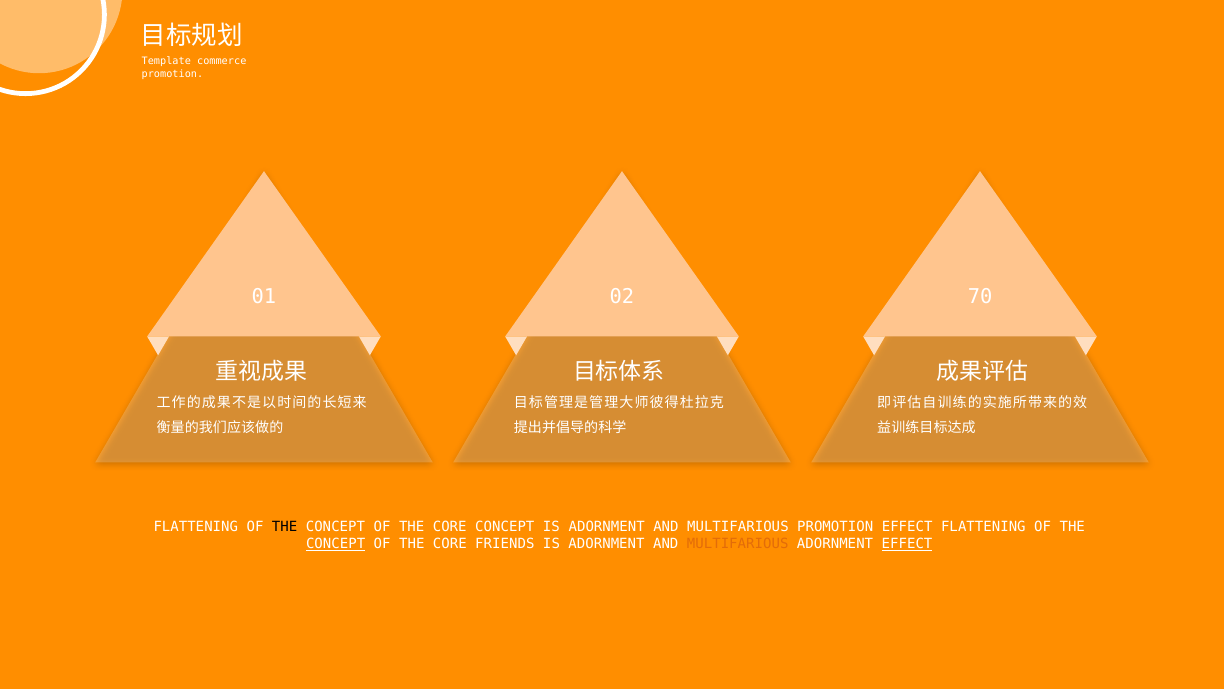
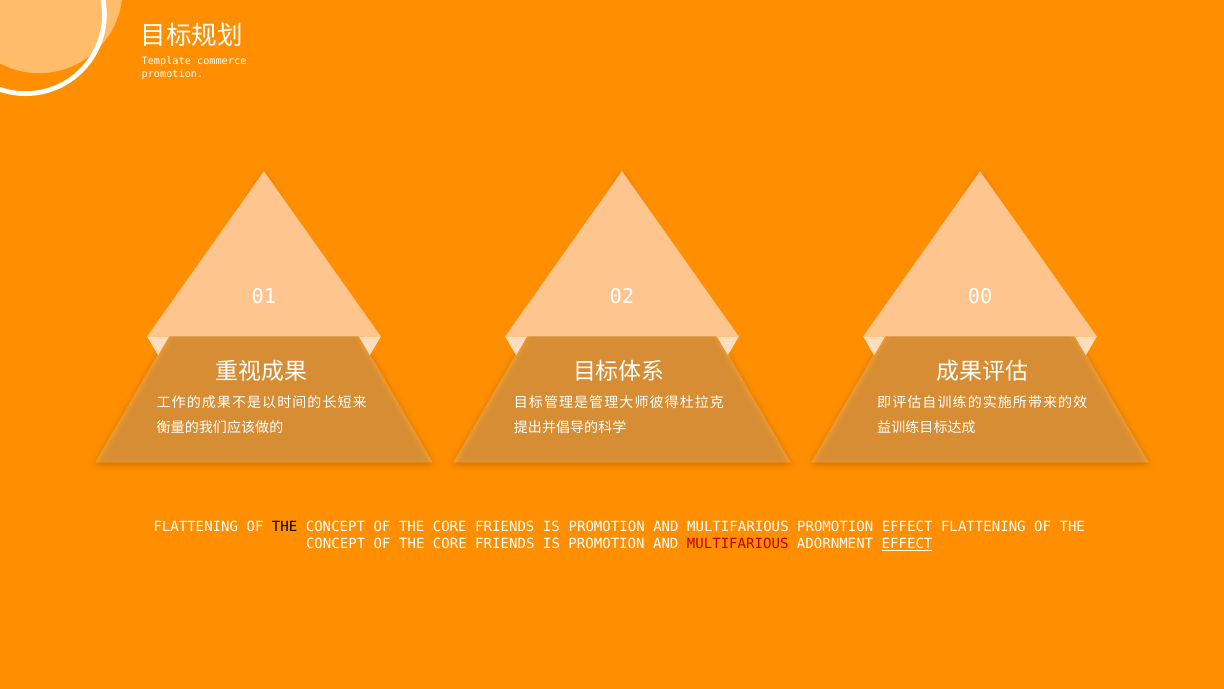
70: 70 -> 00 (980, 296)
CONCEPT: CONCEPT -> FRIENDS (505, 527)
ADORNMENT: ADORNMENT -> PROMOTION (607, 527)
CONCEPT underline: present -> none (336, 544)
ADORNMENT: ADORNMENT -> PROMOTION (607, 544)
MULTIFARIOUS colour: orange -> red (738, 544)
